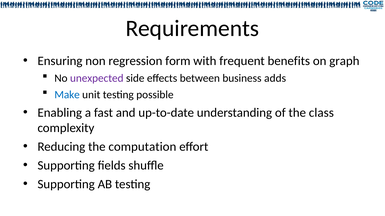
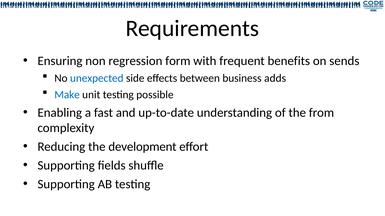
graph: graph -> sends (344, 61)
unexpected colour: purple -> blue (97, 78)
class: class -> from (321, 113)
computation: computation -> development (142, 147)
